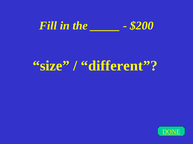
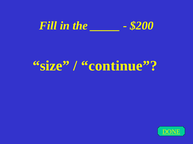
different: different -> continue (119, 66)
